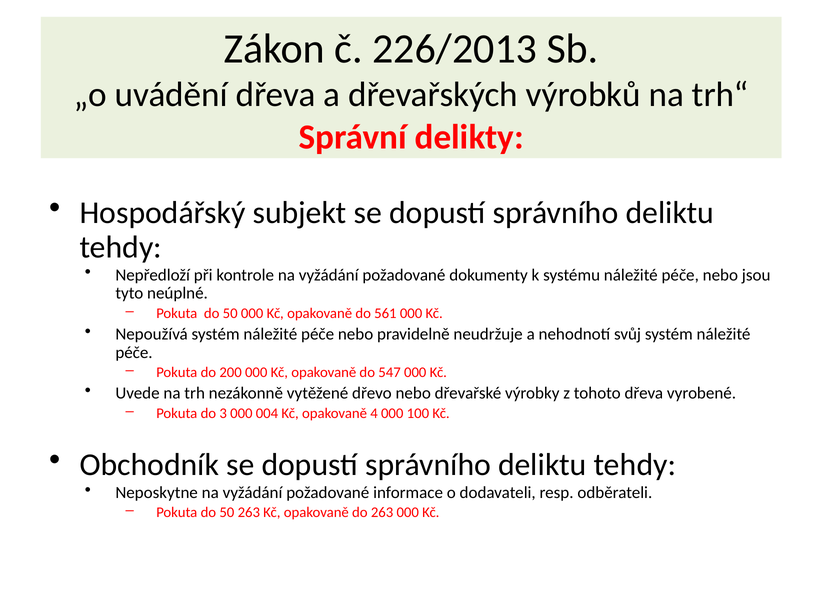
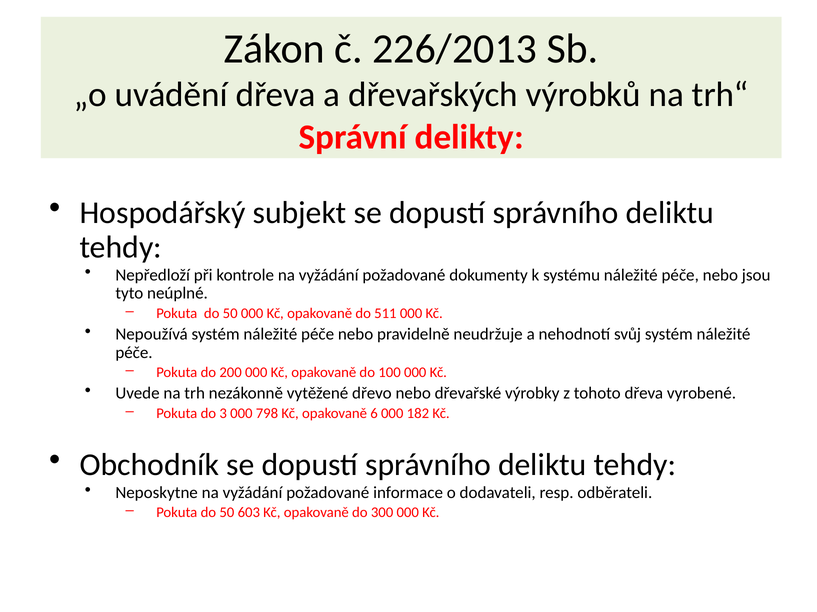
561: 561 -> 511 (385, 314)
547: 547 -> 100 (390, 373)
004: 004 -> 798 (267, 414)
4: 4 -> 6 (374, 414)
100: 100 -> 182 (418, 414)
50 263: 263 -> 603 (249, 513)
do 263: 263 -> 300 (382, 513)
